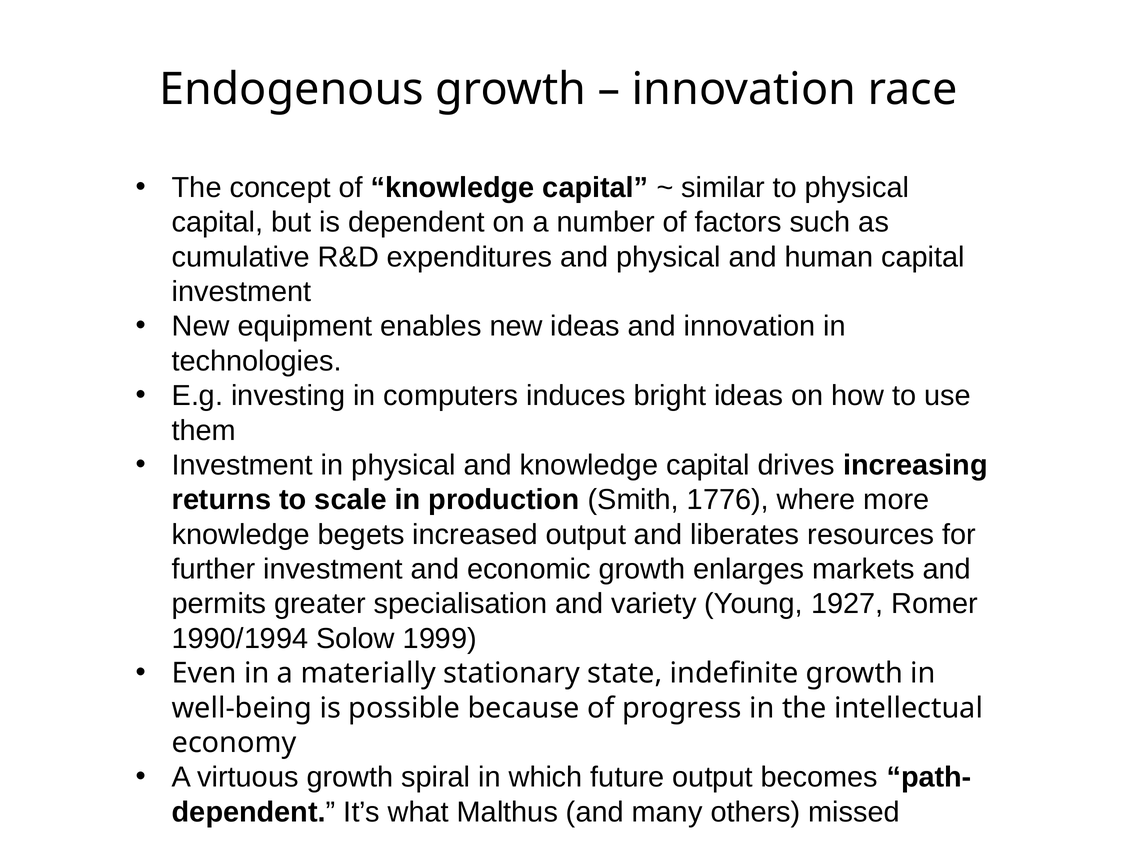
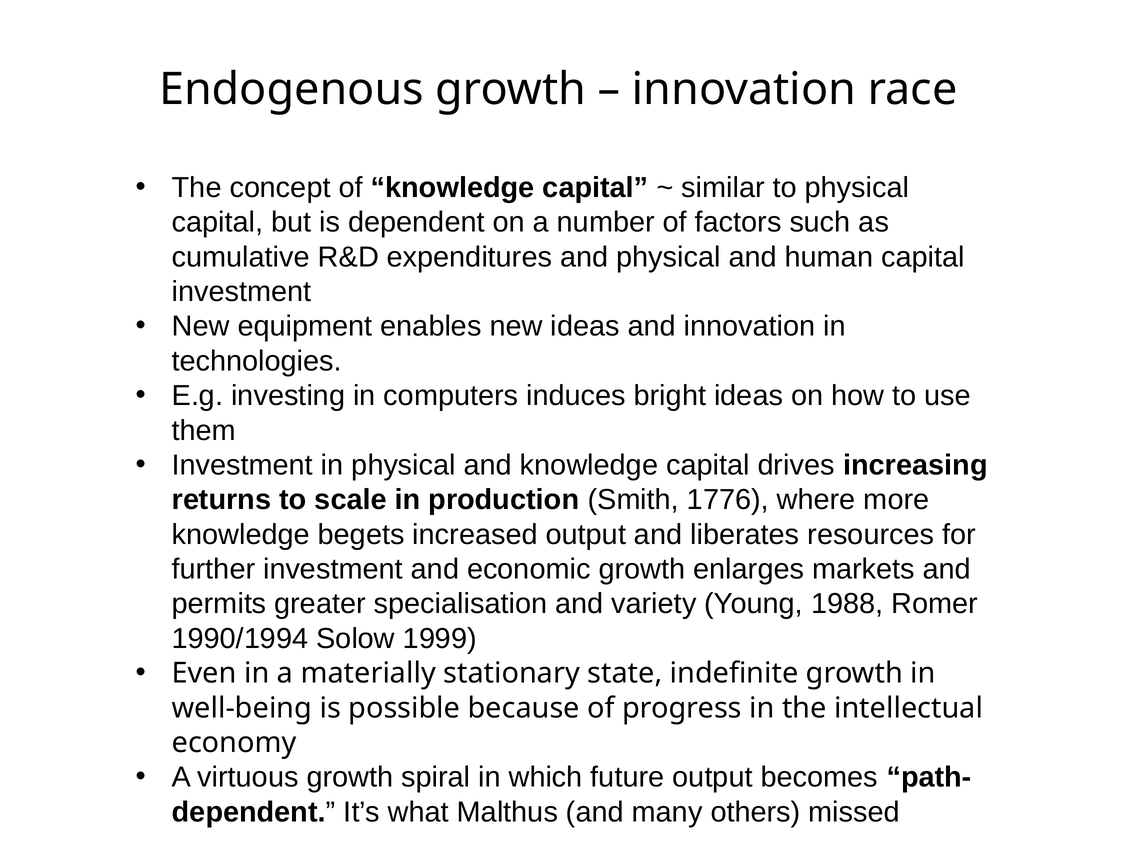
1927: 1927 -> 1988 (847, 604)
